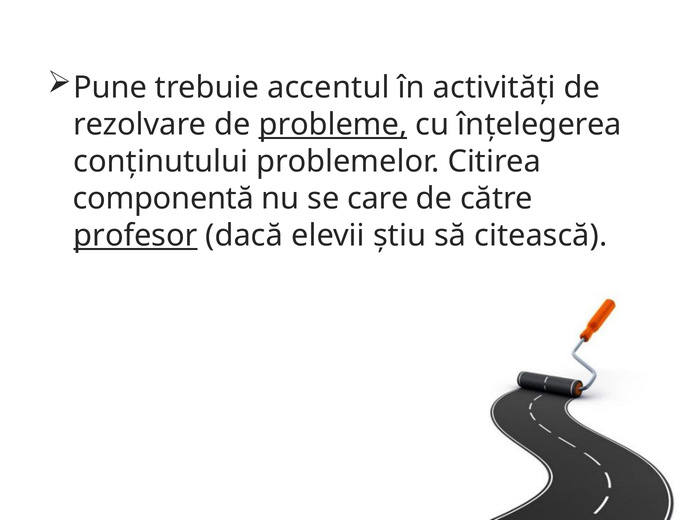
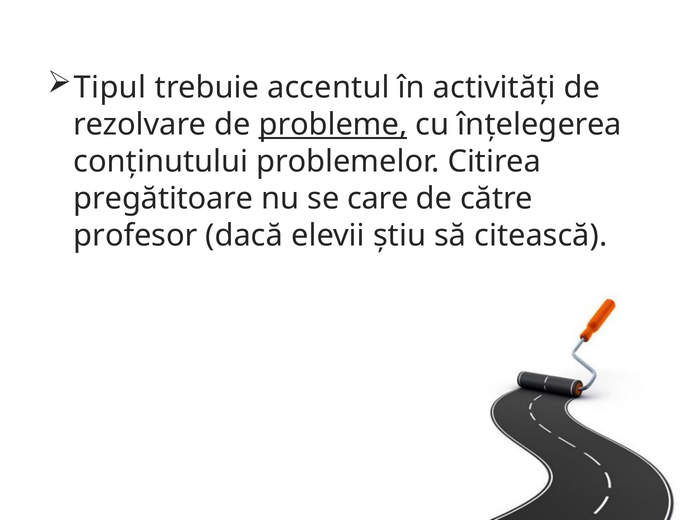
Pune: Pune -> Tipul (110, 88)
componentă: componentă -> pregătitoare (163, 199)
profesor underline: present -> none (135, 236)
